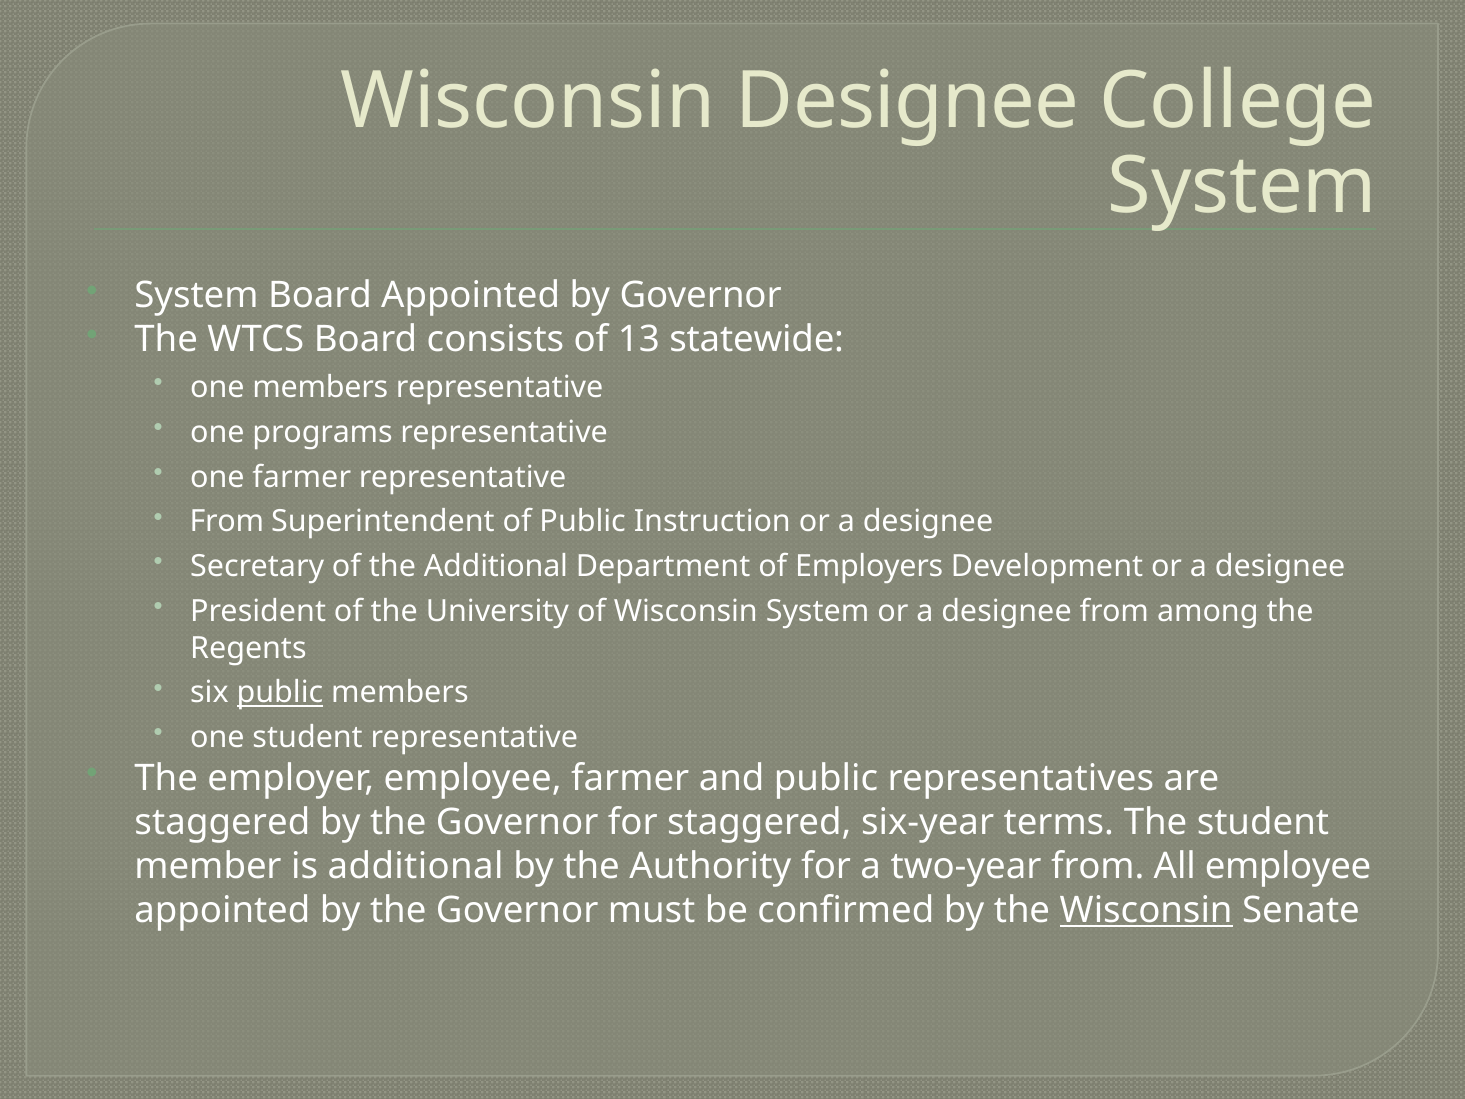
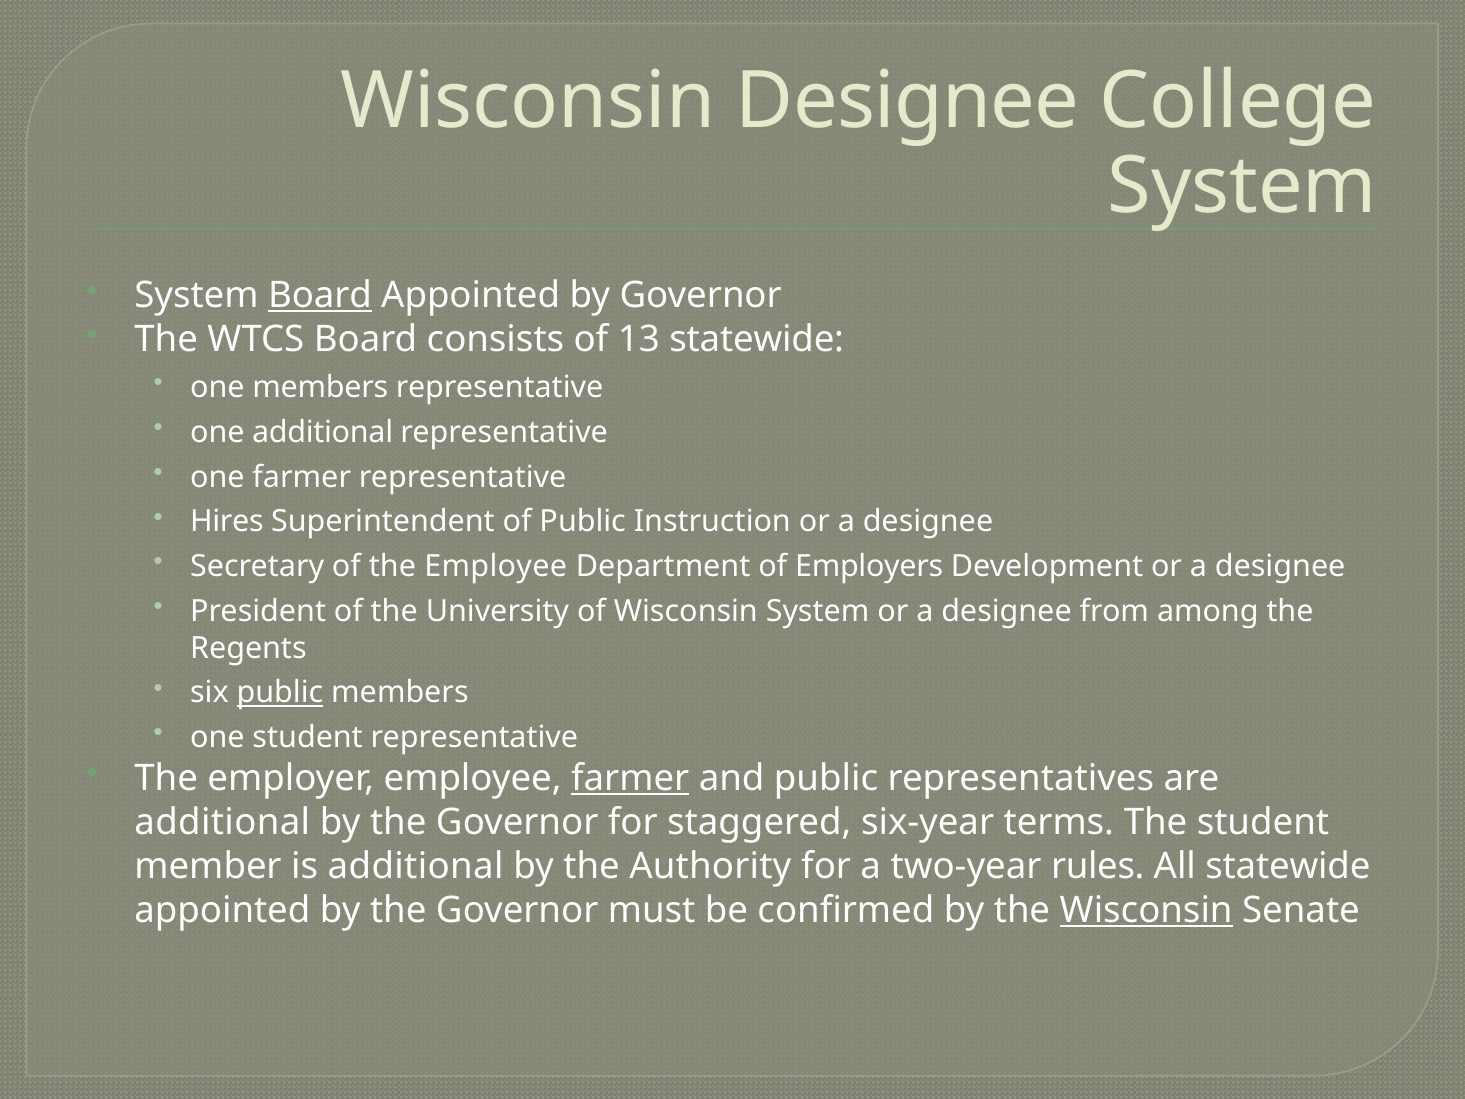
Board underline: none -> present (320, 296)
one programs: programs -> additional (323, 432)
From: From -> Hires (227, 522)
the Additional: Additional -> Employee (496, 566)
farmer underline: none -> present (630, 778)
staggered: staggered -> additional (222, 822)
two-year from: from -> rules (1098, 866)
All employee: employee -> statewide (1288, 866)
